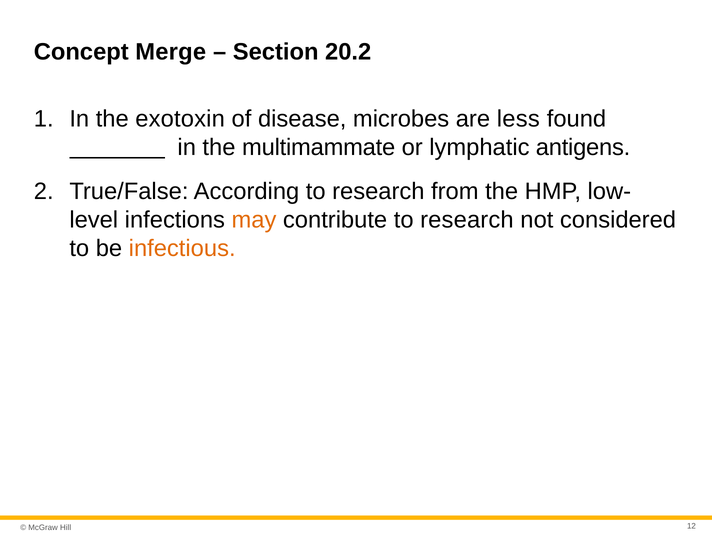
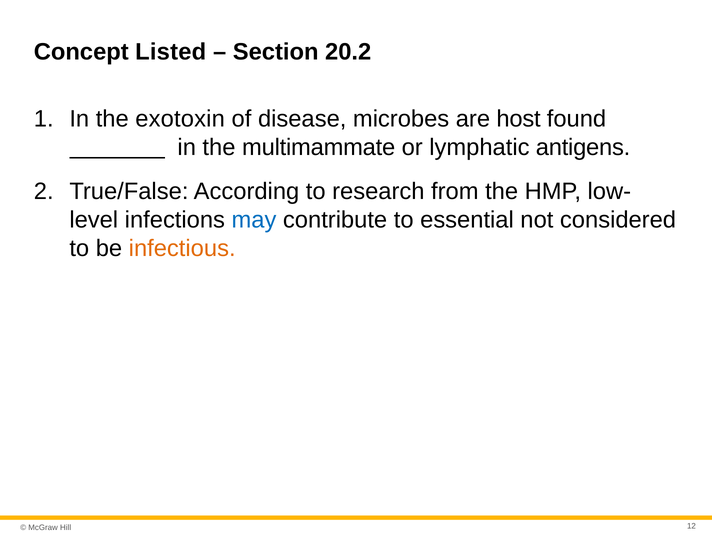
Merge: Merge -> Listed (171, 52)
less: less -> host (519, 119)
may colour: orange -> blue (254, 220)
contribute to research: research -> essential (467, 220)
